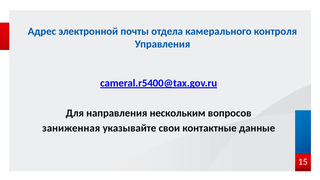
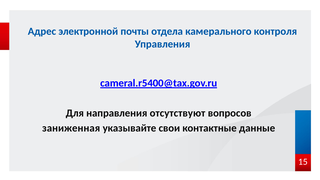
нескольким: нескольким -> отсутствуют (178, 113)
